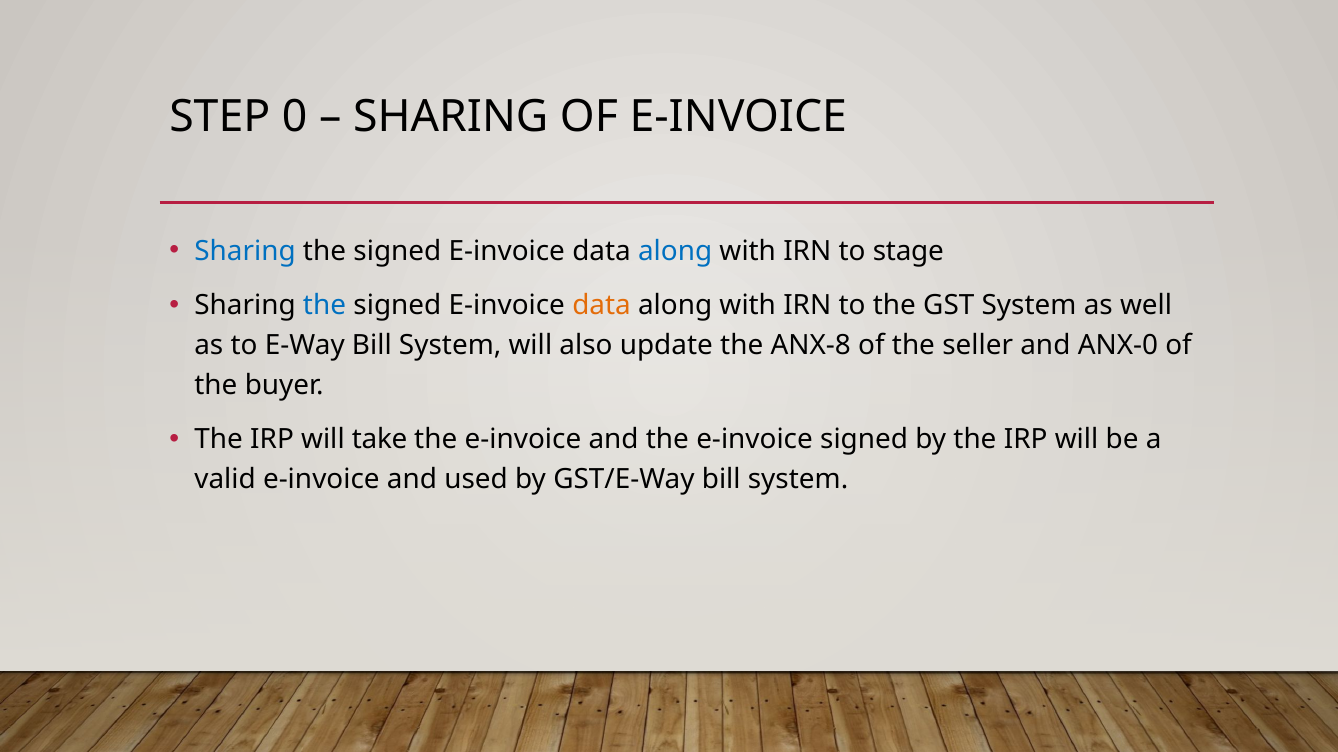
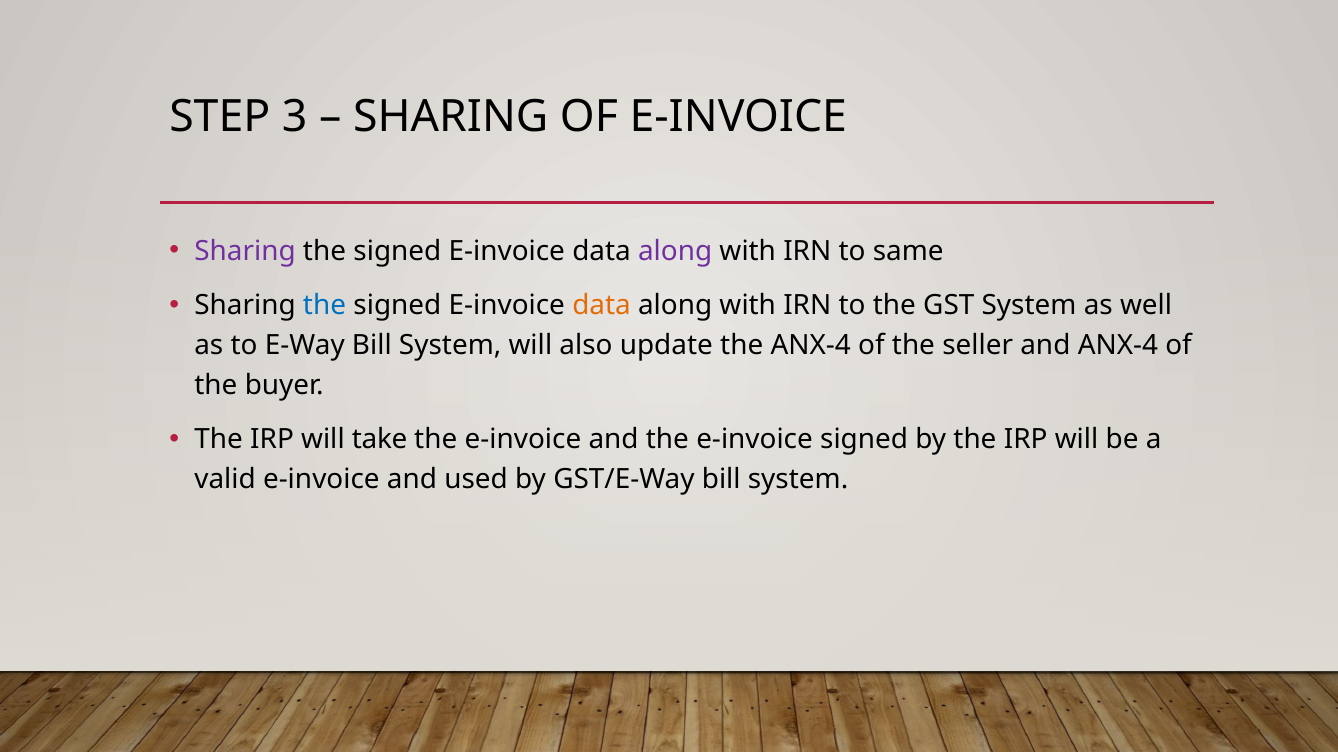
0: 0 -> 3 (295, 117)
Sharing colour: blue -> purple (245, 252)
along colour: blue -> purple (675, 252)
stage: stage -> same (908, 252)
the ANX-8: ANX-8 -> ANX-4 (811, 346)
and ANX-0: ANX-0 -> ANX-4 (1118, 346)
